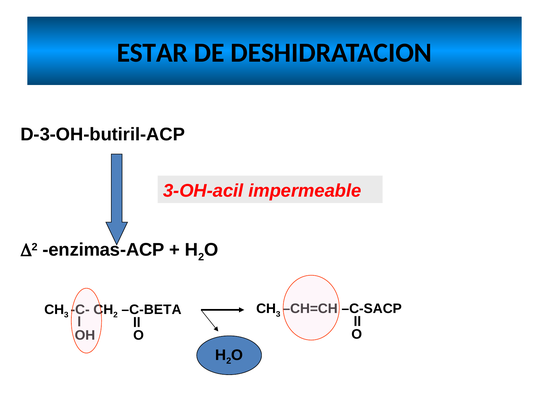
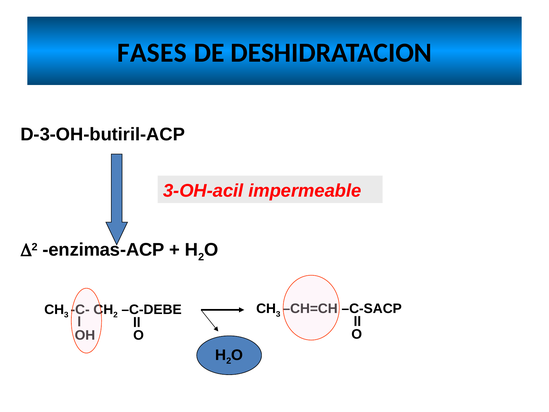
ESTAR: ESTAR -> FASES (152, 53)
C-BETA: C-BETA -> C-DEBE (152, 309)
